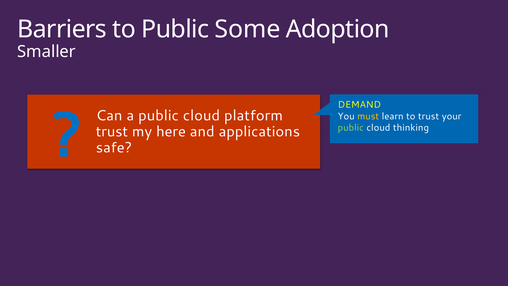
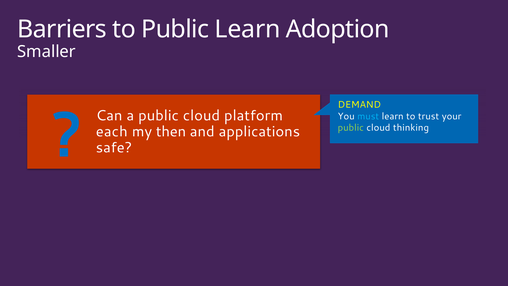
Public Some: Some -> Learn (248, 29)
must colour: yellow -> light blue (368, 116)
trust: trust -> each (112, 131)
here: here -> then (171, 131)
